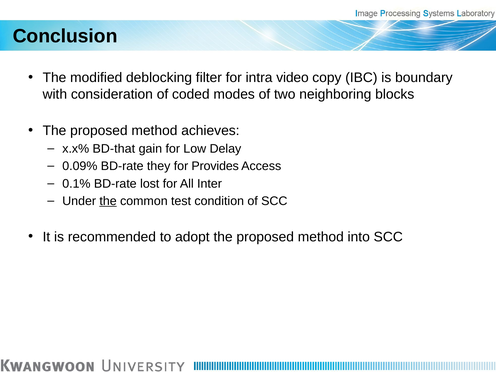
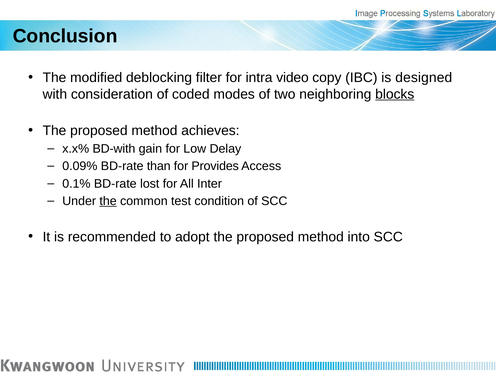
boundary: boundary -> designed (424, 78)
blocks underline: none -> present (395, 94)
BD-that: BD-that -> BD-with (114, 149)
they: they -> than (159, 166)
